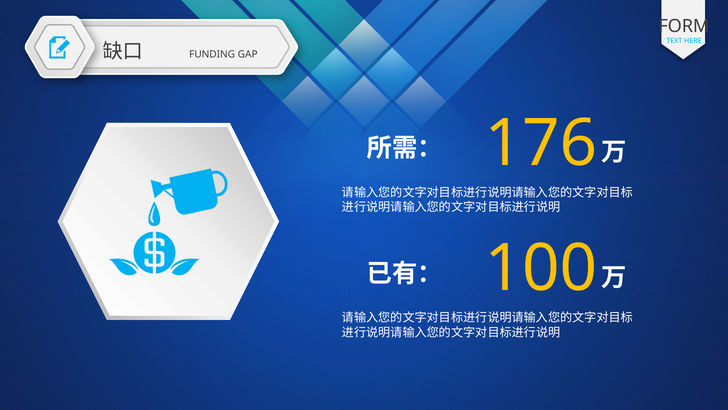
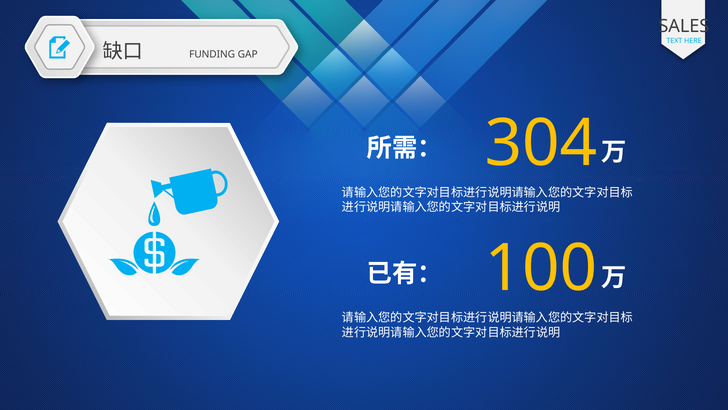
FORM: FORM -> SALES (684, 26)
176: 176 -> 304 (541, 143)
